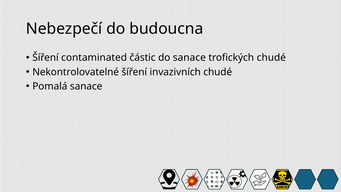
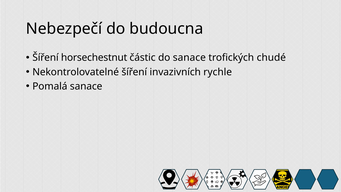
contaminated: contaminated -> horsechestnut (94, 58)
invazivních chudé: chudé -> rychle (218, 72)
